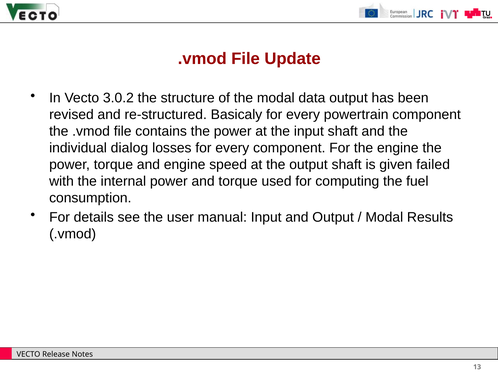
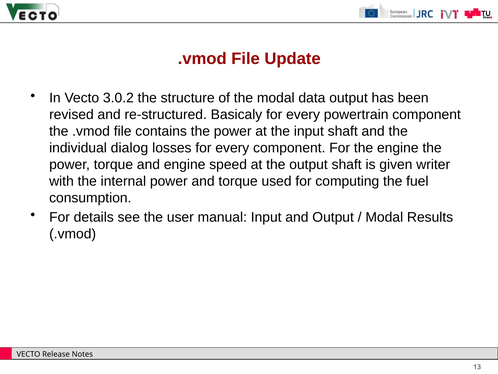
failed: failed -> writer (433, 164)
